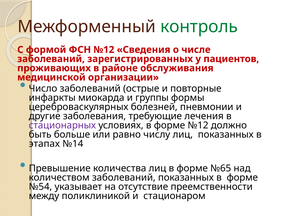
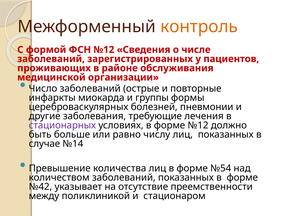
контроль colour: green -> orange (199, 27)
этапах: этапах -> случае (44, 144)
№65: №65 -> №54 (221, 168)
№54: №54 -> №42 (40, 187)
